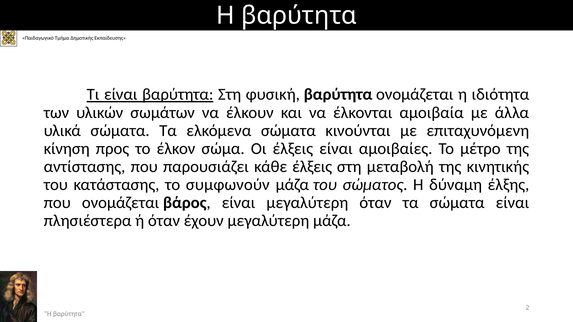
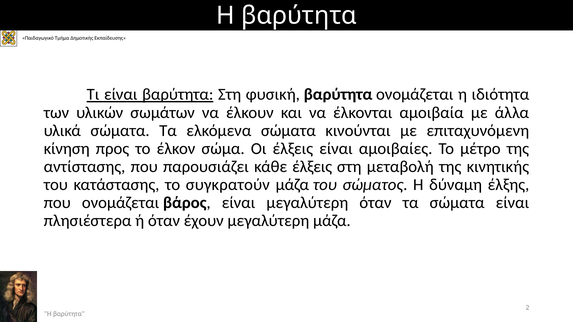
συμφωνούν: συμφωνούν -> συγκρατούν (228, 185)
